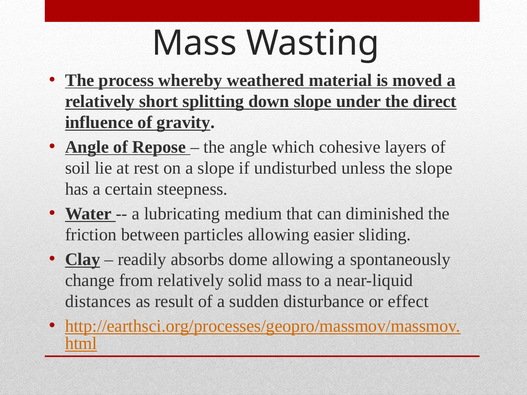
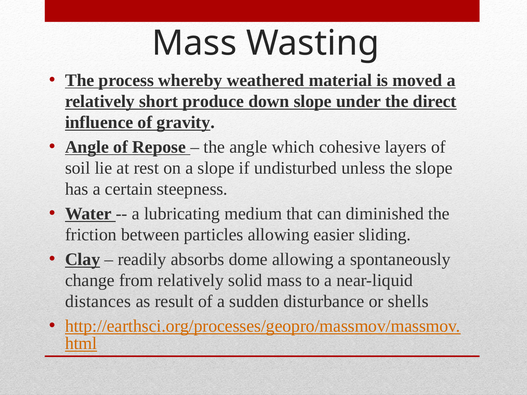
splitting: splitting -> produce (213, 101)
effect: effect -> shells (408, 302)
